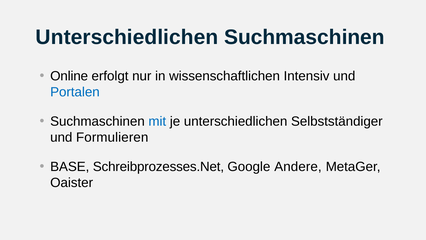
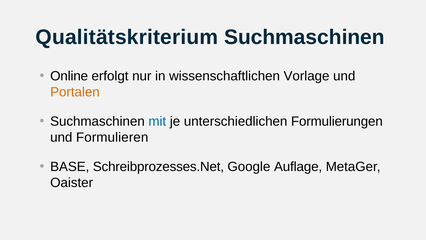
Unterschiedlichen: Unterschiedlichen -> Qualitätskriterium (127, 37)
Intensiv: Intensiv -> Vorlage (307, 76)
Portalen colour: blue -> orange (75, 92)
Selbstständiger: Selbstständiger -> Formulierungen (337, 121)
Andere: Andere -> Auflage (298, 167)
